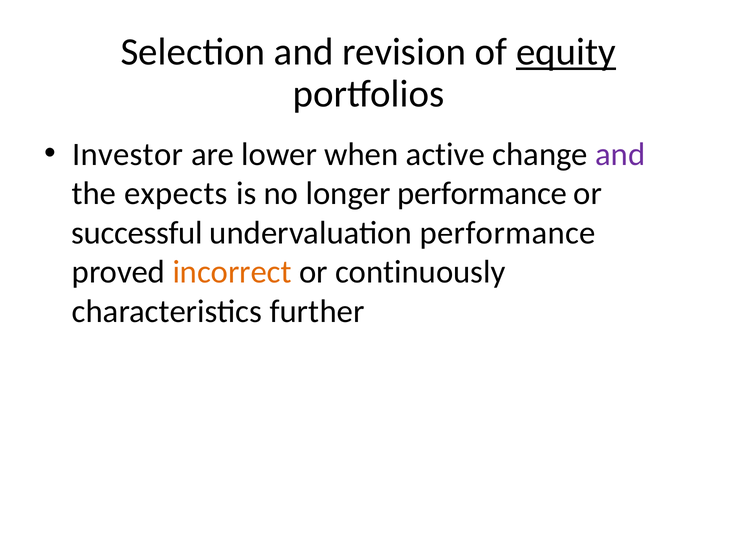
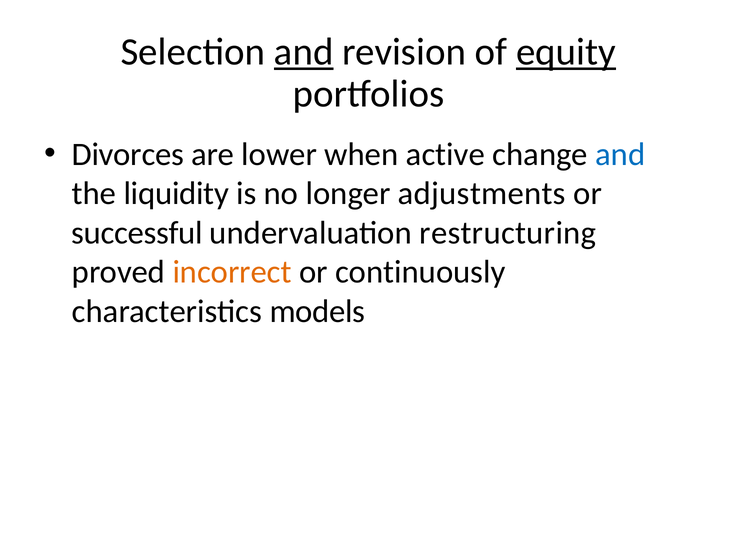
and underline: none -> present (304, 52)
Investor: Investor -> Divorces (128, 155)
and colour: purple -> blue (620, 155)
expects: expects -> liquidity (176, 194)
longer performance: performance -> adjustments (482, 194)
undervaluation performance: performance -> restructuring (508, 233)
further: further -> models (317, 312)
